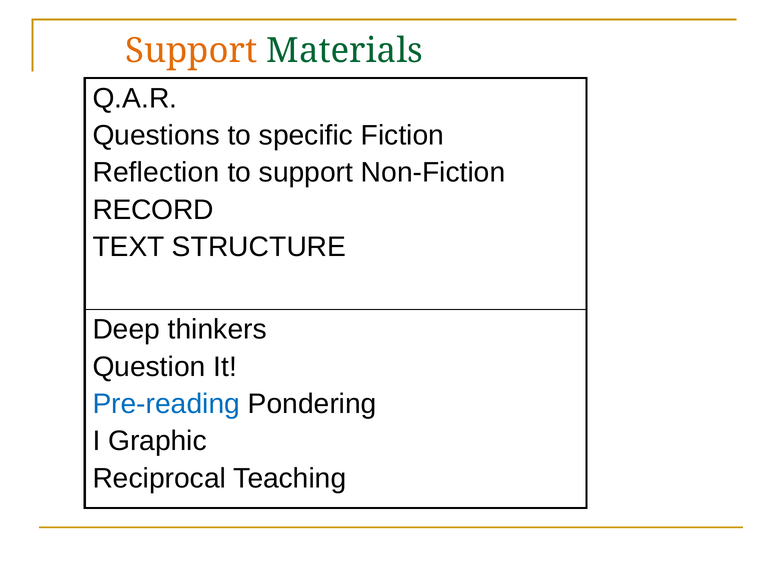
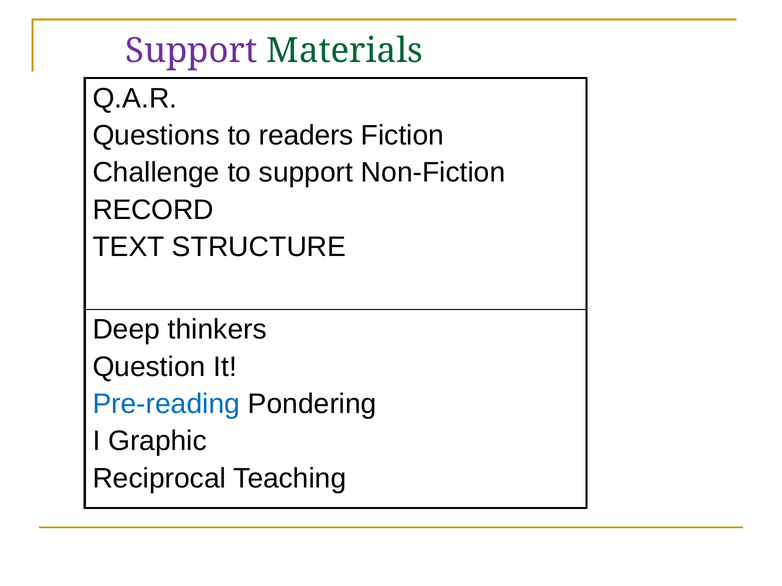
Support colour: orange -> purple (191, 51)
specific: specific -> readers (306, 136)
Reflection: Reflection -> Challenge (156, 173)
